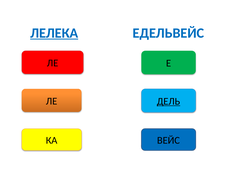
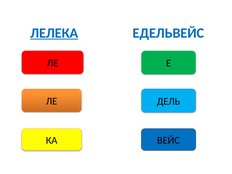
ДЕЛЬ underline: present -> none (169, 101)
